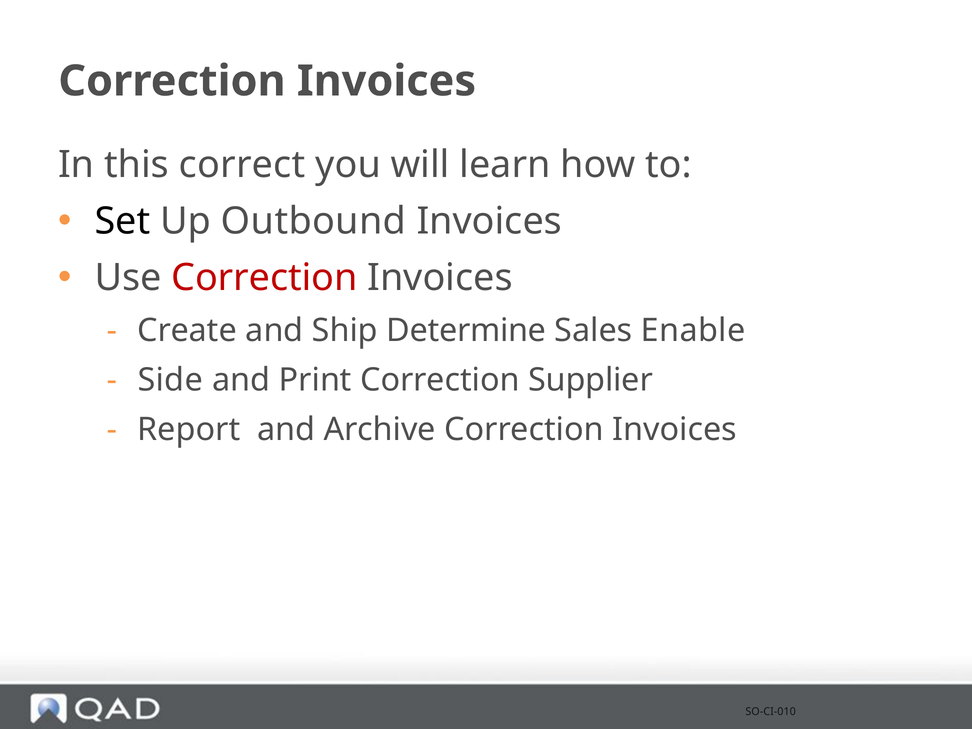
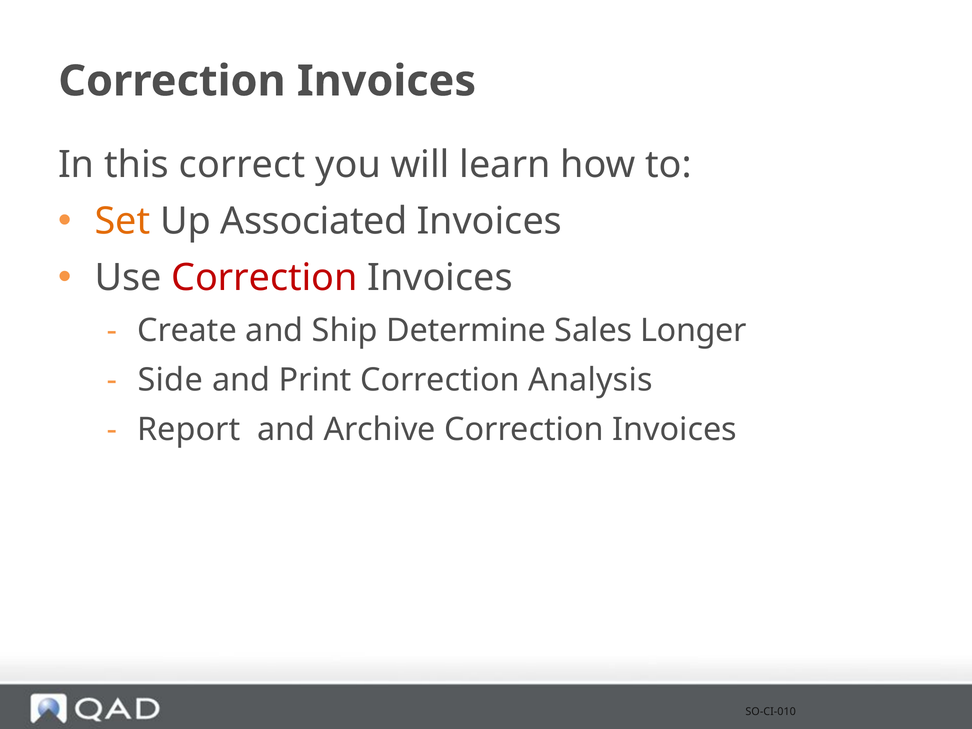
Set colour: black -> orange (123, 221)
Outbound: Outbound -> Associated (314, 221)
Enable: Enable -> Longer (694, 331)
Supplier: Supplier -> Analysis (590, 380)
